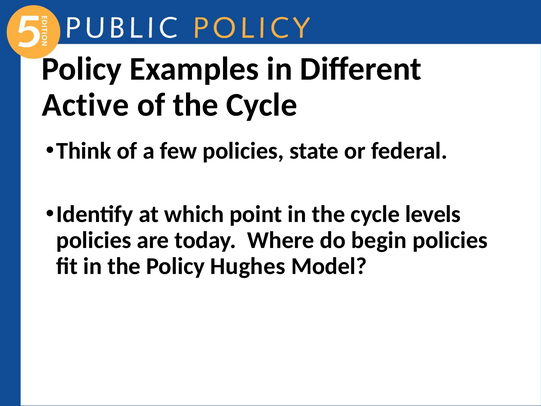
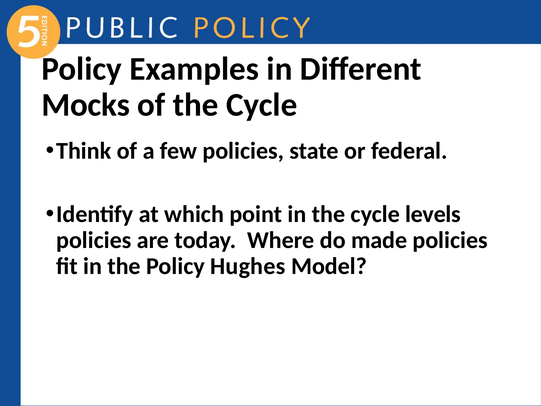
Active: Active -> Mocks (86, 105)
begin: begin -> made (379, 240)
